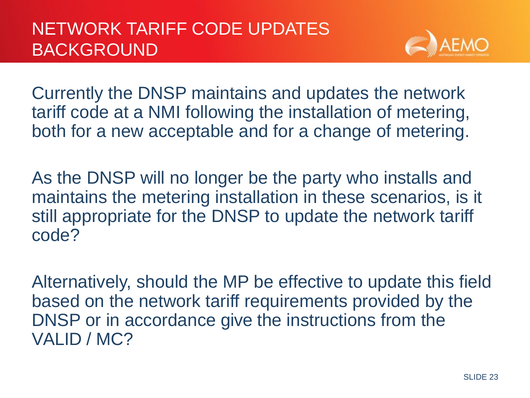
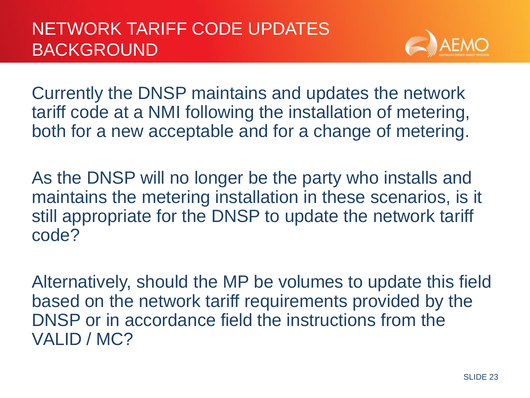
effective: effective -> volumes (311, 282)
accordance give: give -> field (237, 320)
